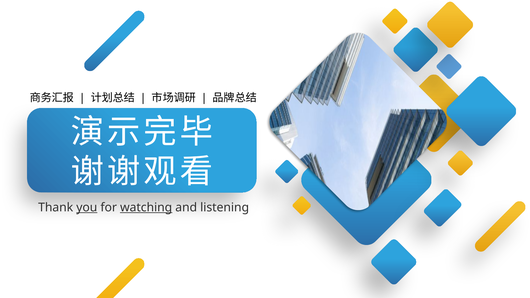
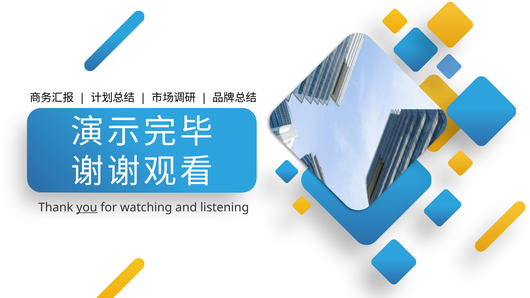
watching underline: present -> none (146, 208)
